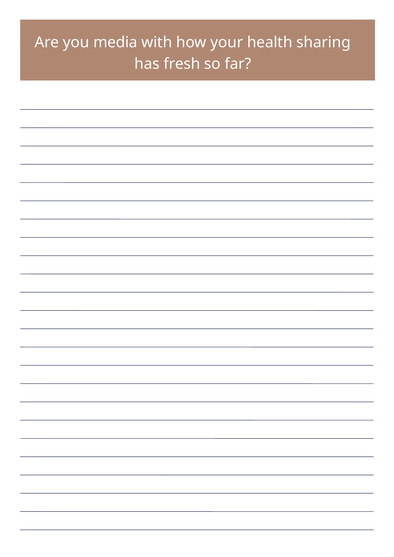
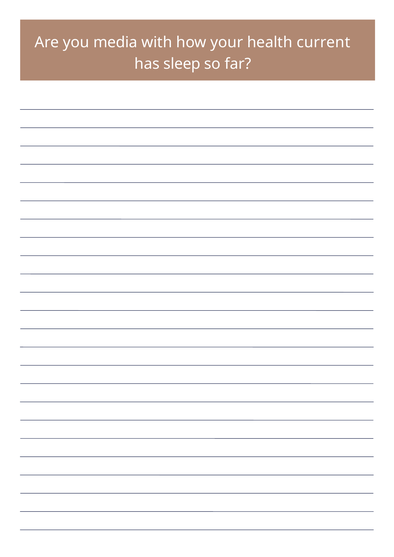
sharing: sharing -> current (323, 43)
fresh: fresh -> sleep (182, 64)
